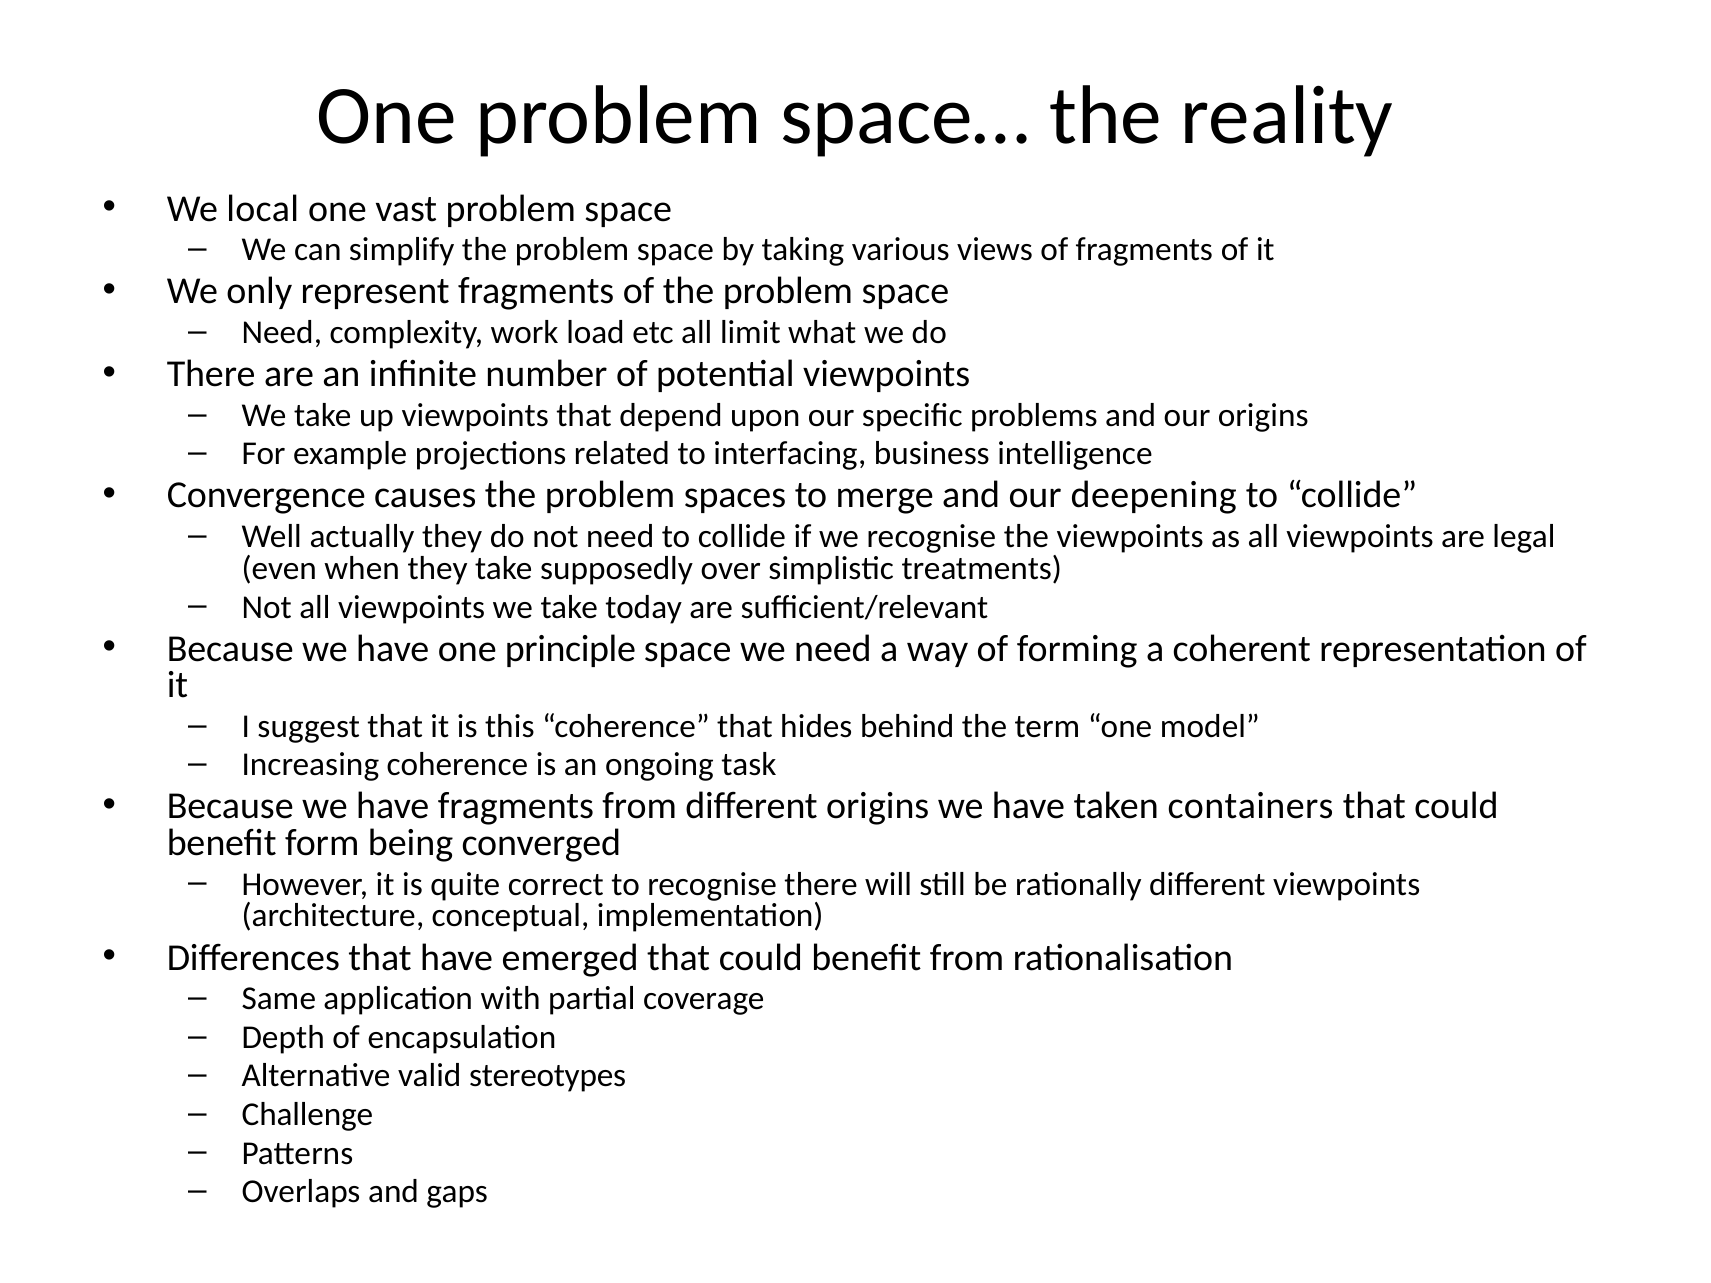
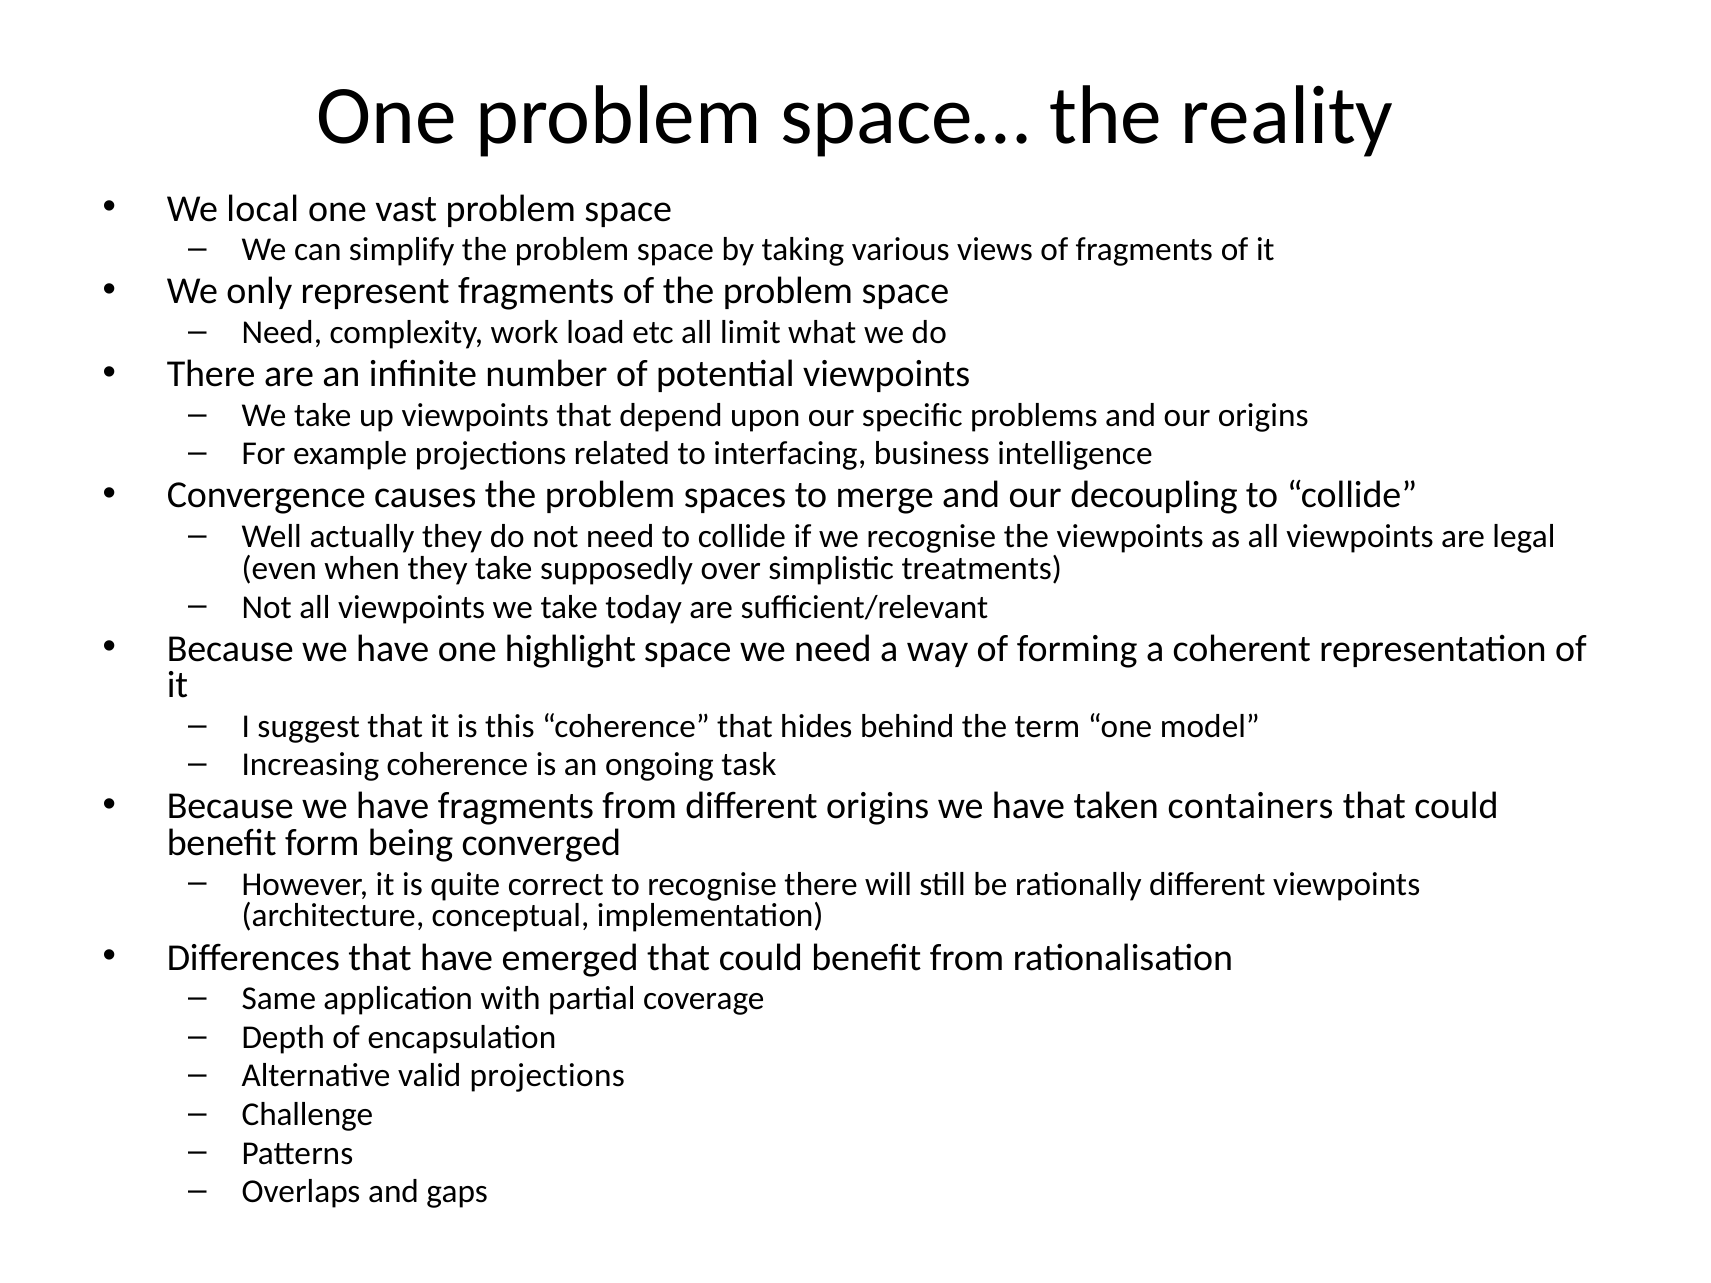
deepening: deepening -> decoupling (1154, 496)
principle: principle -> highlight (570, 649)
valid stereotypes: stereotypes -> projections (547, 1076)
